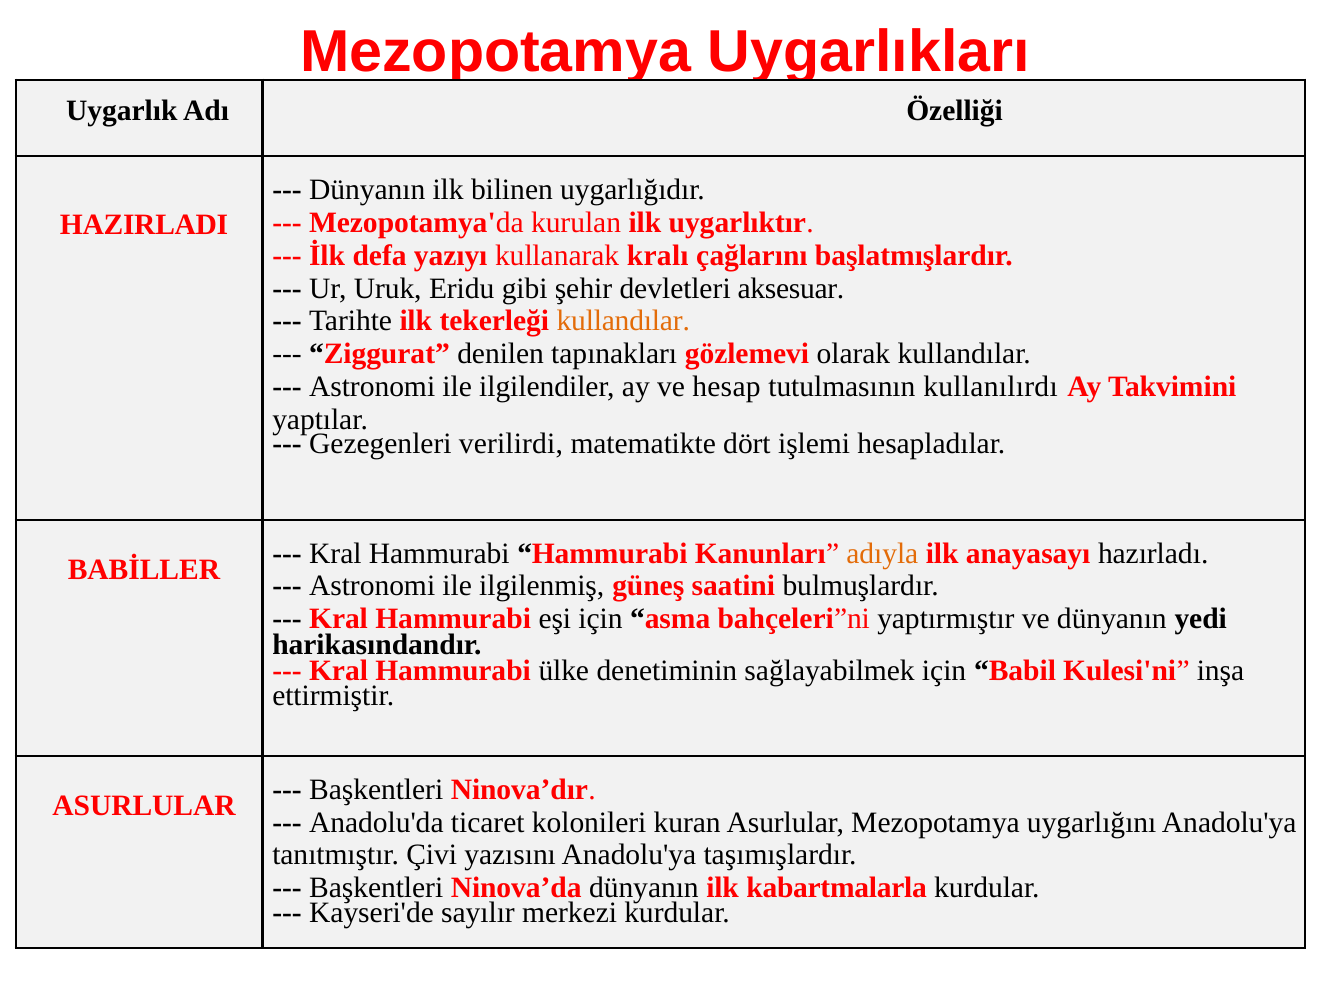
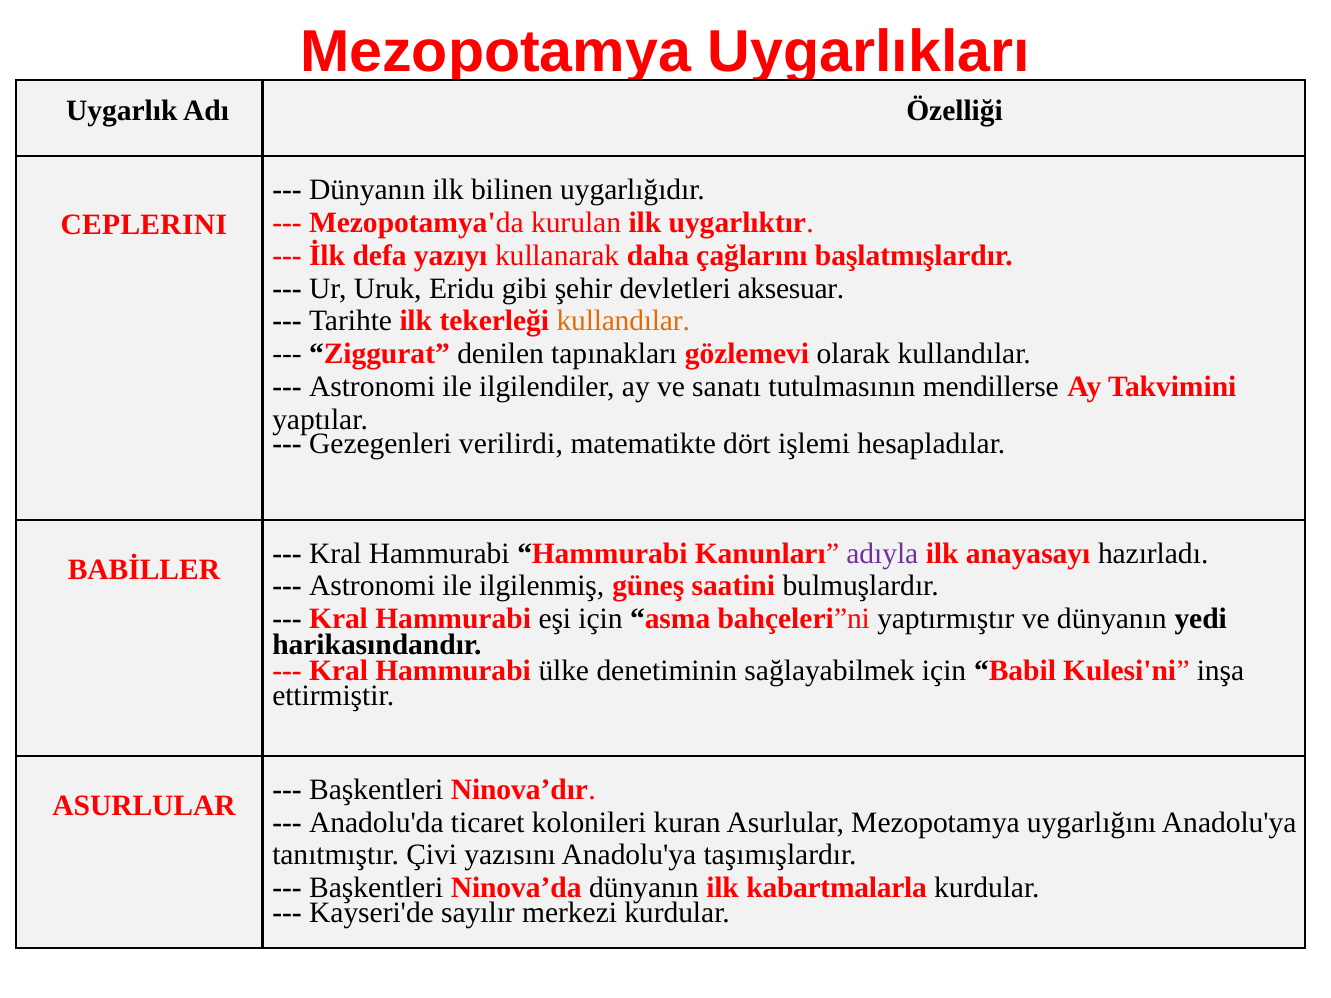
HAZIRLADI: HAZIRLADI -> CEPLERINI (144, 225)
kralı: kralı -> daha (658, 256)
hesap: hesap -> sanatı (727, 387)
kullanılırdı: kullanılırdı -> mendillerse (991, 387)
adıyla colour: orange -> purple (882, 553)
